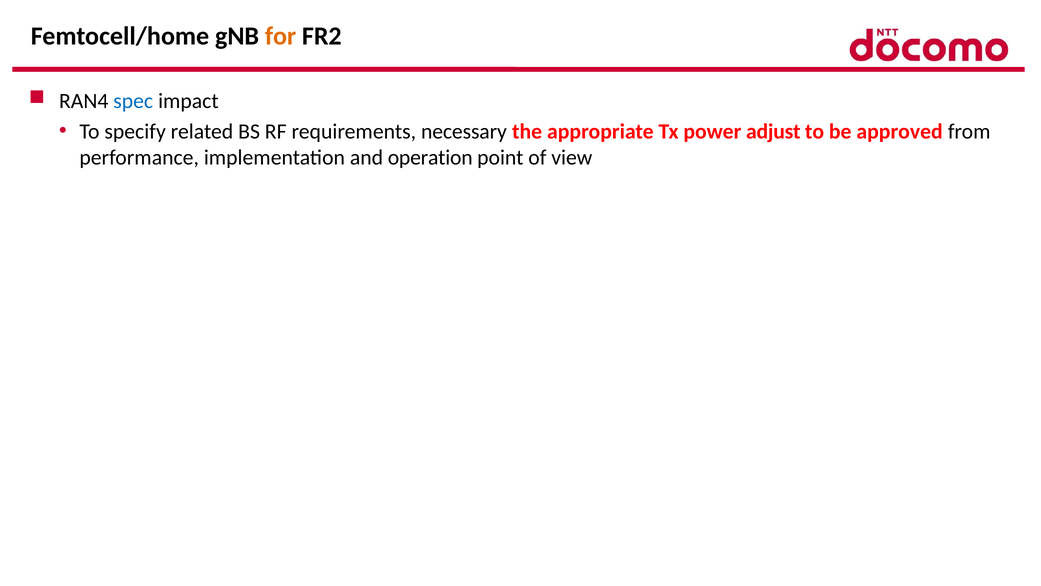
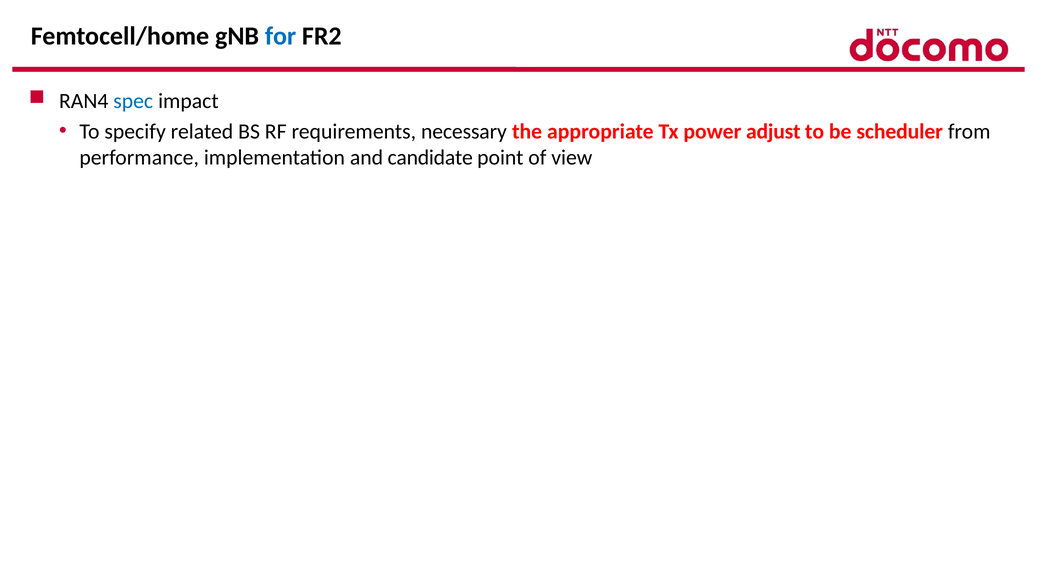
for colour: orange -> blue (281, 36)
approved: approved -> scheduler (900, 131)
operation: operation -> candidate (430, 157)
